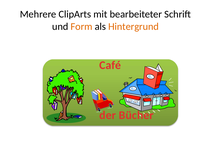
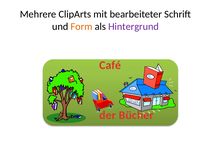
Hintergrund colour: orange -> purple (134, 27)
